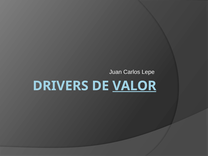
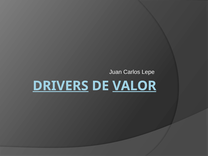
DRIVERS underline: none -> present (61, 86)
